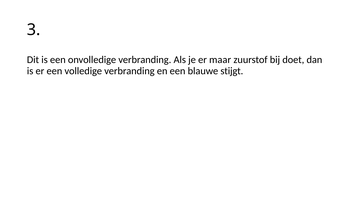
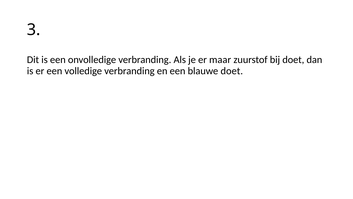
blauwe stijgt: stijgt -> doet (232, 71)
